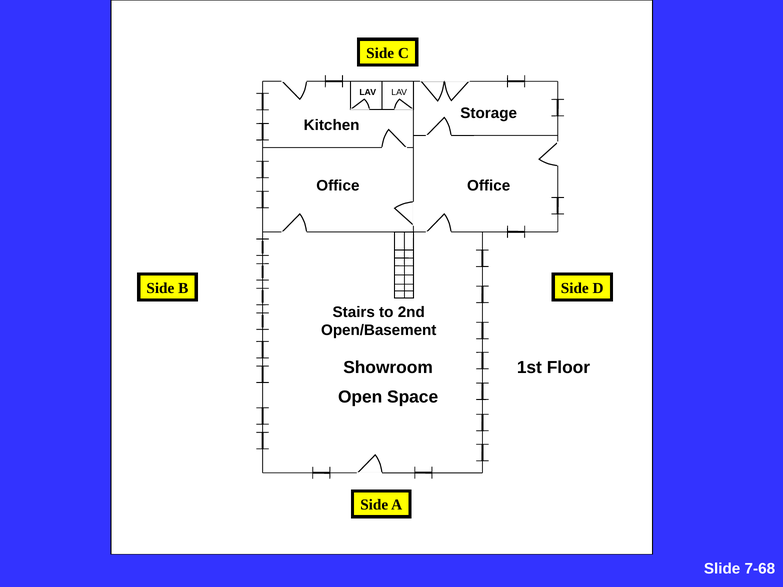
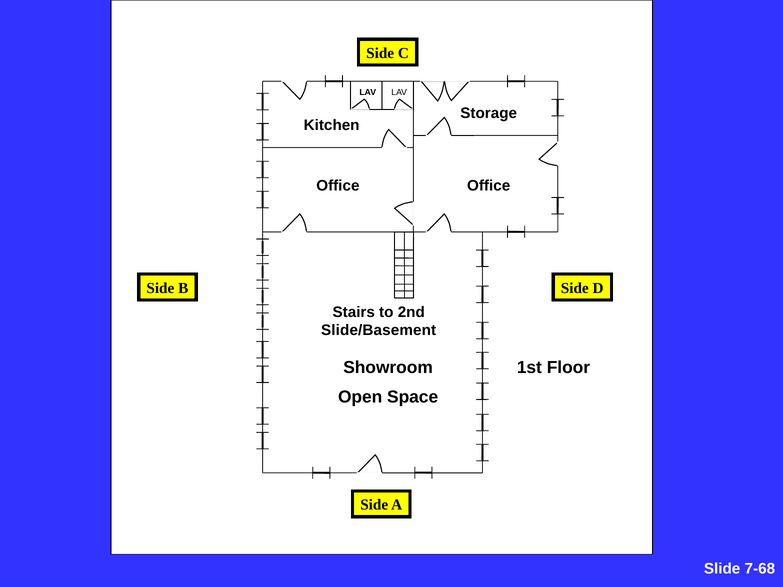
Open/Basement: Open/Basement -> Slide/Basement (379, 331)
